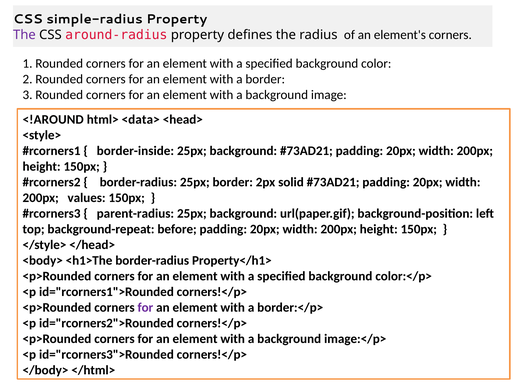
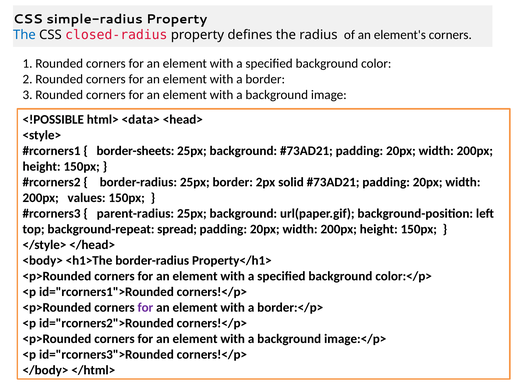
The colour: purple -> blue (24, 35)
around-radius: around-radius -> closed-radius (116, 35)
<!AROUND: <!AROUND -> <!POSSIBLE (53, 119)
border-inside: border-inside -> border-sheets (135, 151)
before: before -> spread (177, 229)
